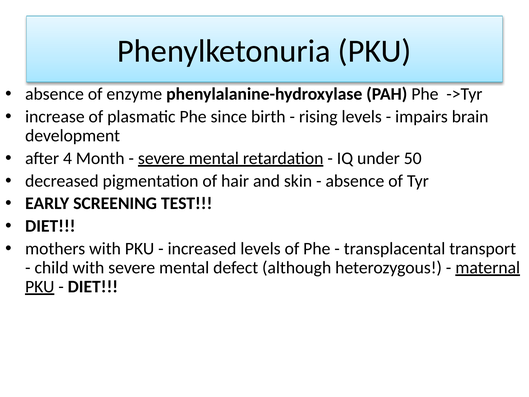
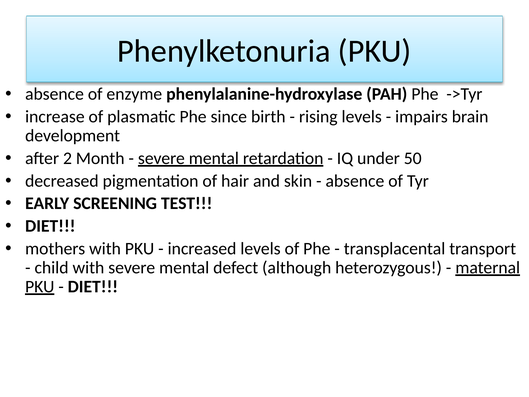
4: 4 -> 2 (67, 158)
